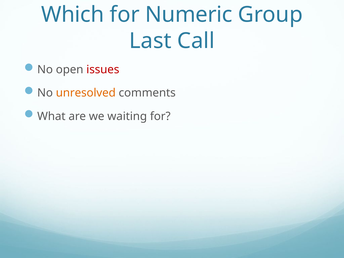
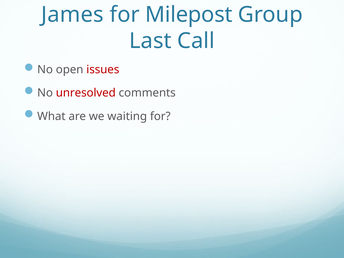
Which: Which -> James (72, 15)
Numeric: Numeric -> Milepost (189, 15)
unresolved colour: orange -> red (86, 93)
